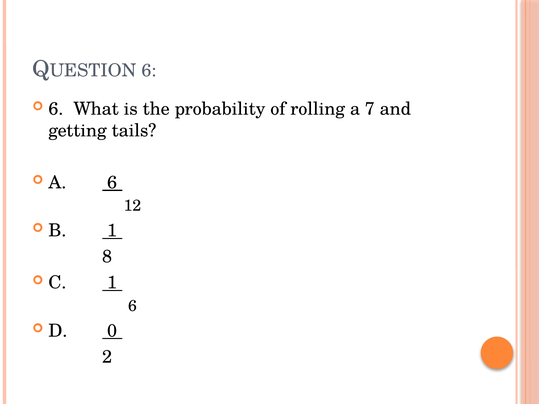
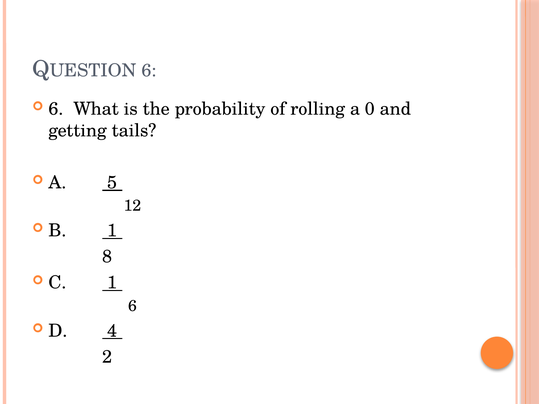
7: 7 -> 0 (370, 109)
A 6: 6 -> 5 (112, 183)
0: 0 -> 4 (112, 331)
